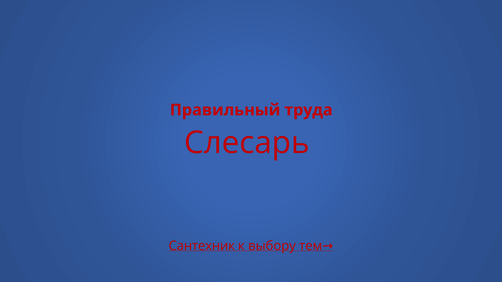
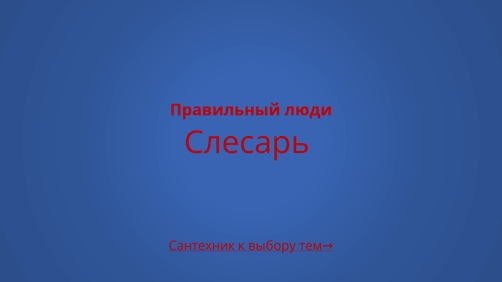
труда: труда -> люди (308, 110)
